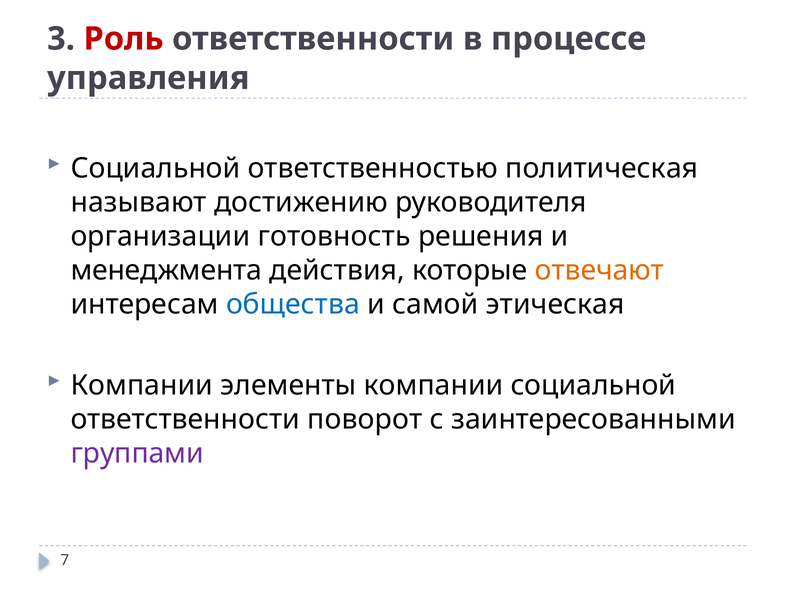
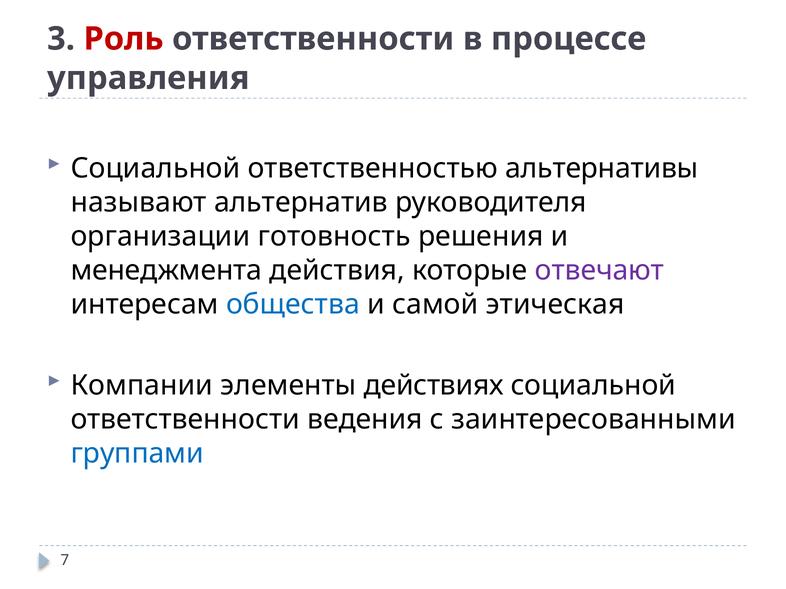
политическая: политическая -> альтернативы (602, 168)
достижению: достижению -> альтернатив (301, 202)
отвечают colour: orange -> purple (599, 270)
элементы компании: компании -> действиях (434, 386)
поворот: поворот -> ведения (365, 420)
группами colour: purple -> blue (137, 454)
